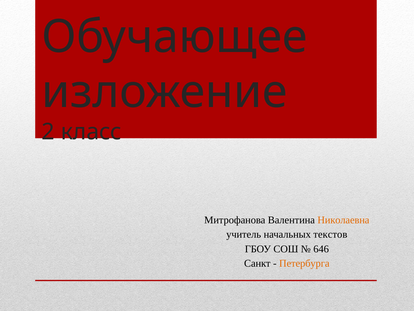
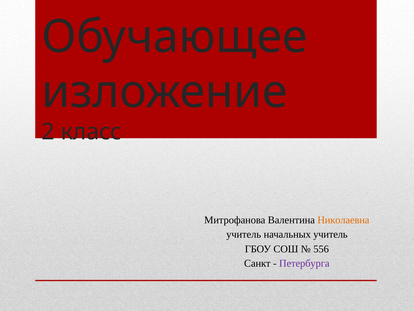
начальных текстов: текстов -> учитель (330, 234)
646: 646 -> 556 (321, 249)
Петербурга colour: orange -> purple (304, 263)
